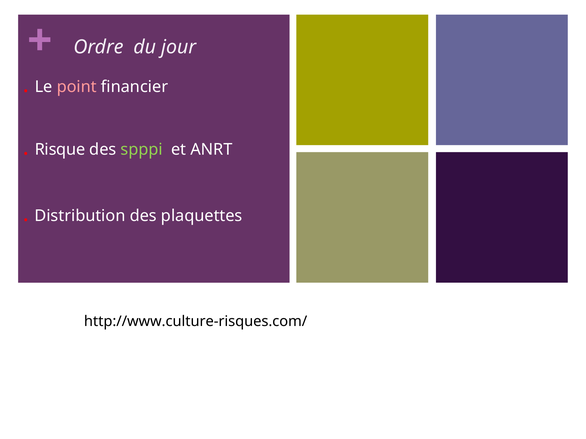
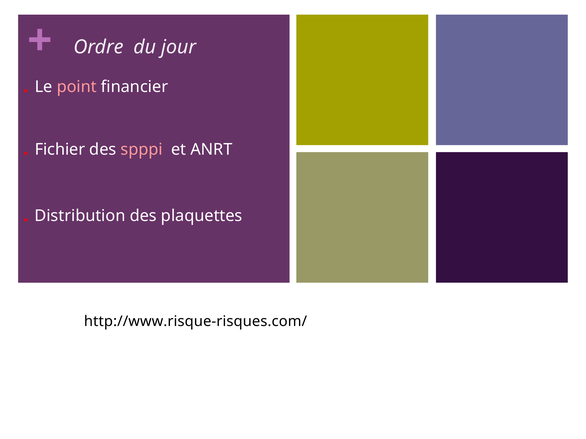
Risque: Risque -> Fichier (60, 150)
spppi colour: light green -> pink (142, 150)
http://www.culture-risques.com/: http://www.culture-risques.com/ -> http://www.risque-risques.com/ (196, 322)
